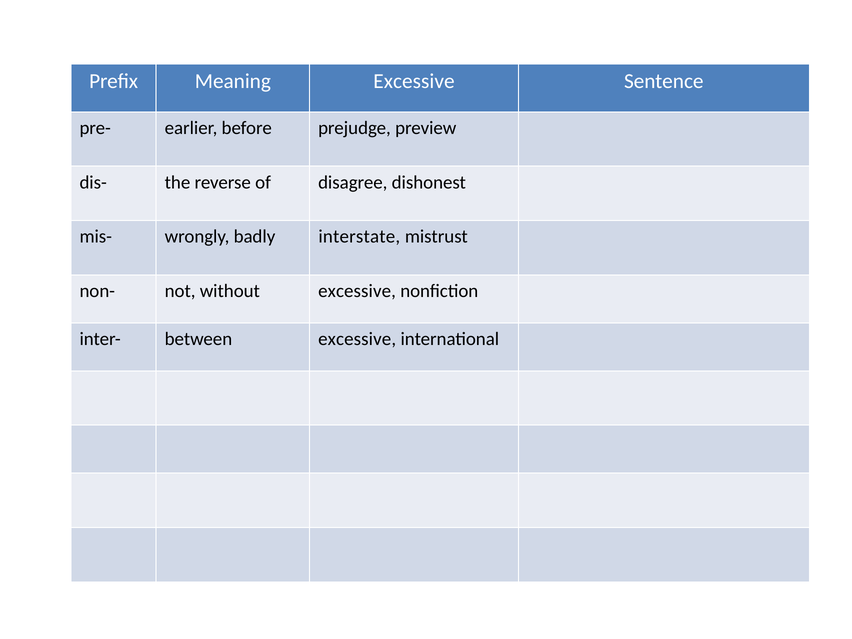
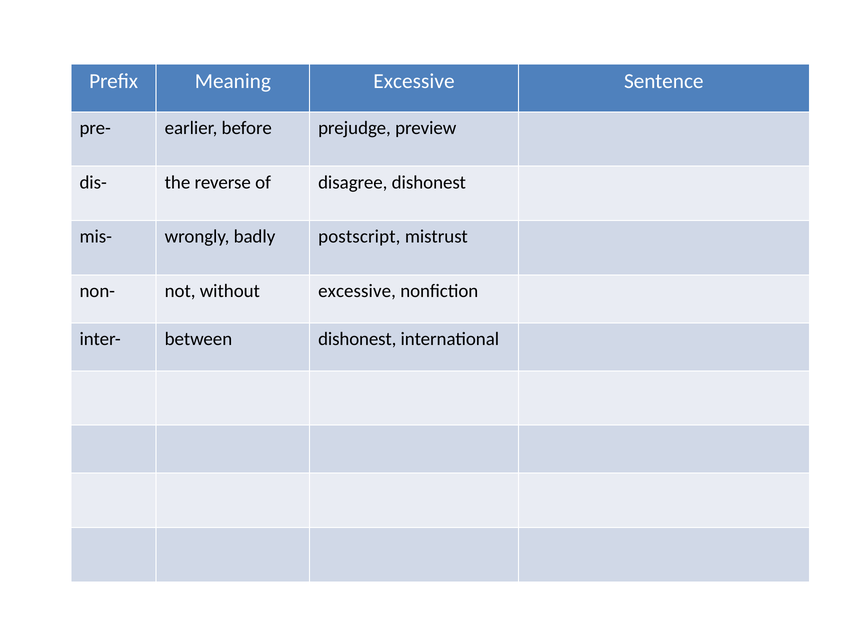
interstate: interstate -> postscript (359, 237)
between excessive: excessive -> dishonest (357, 339)
